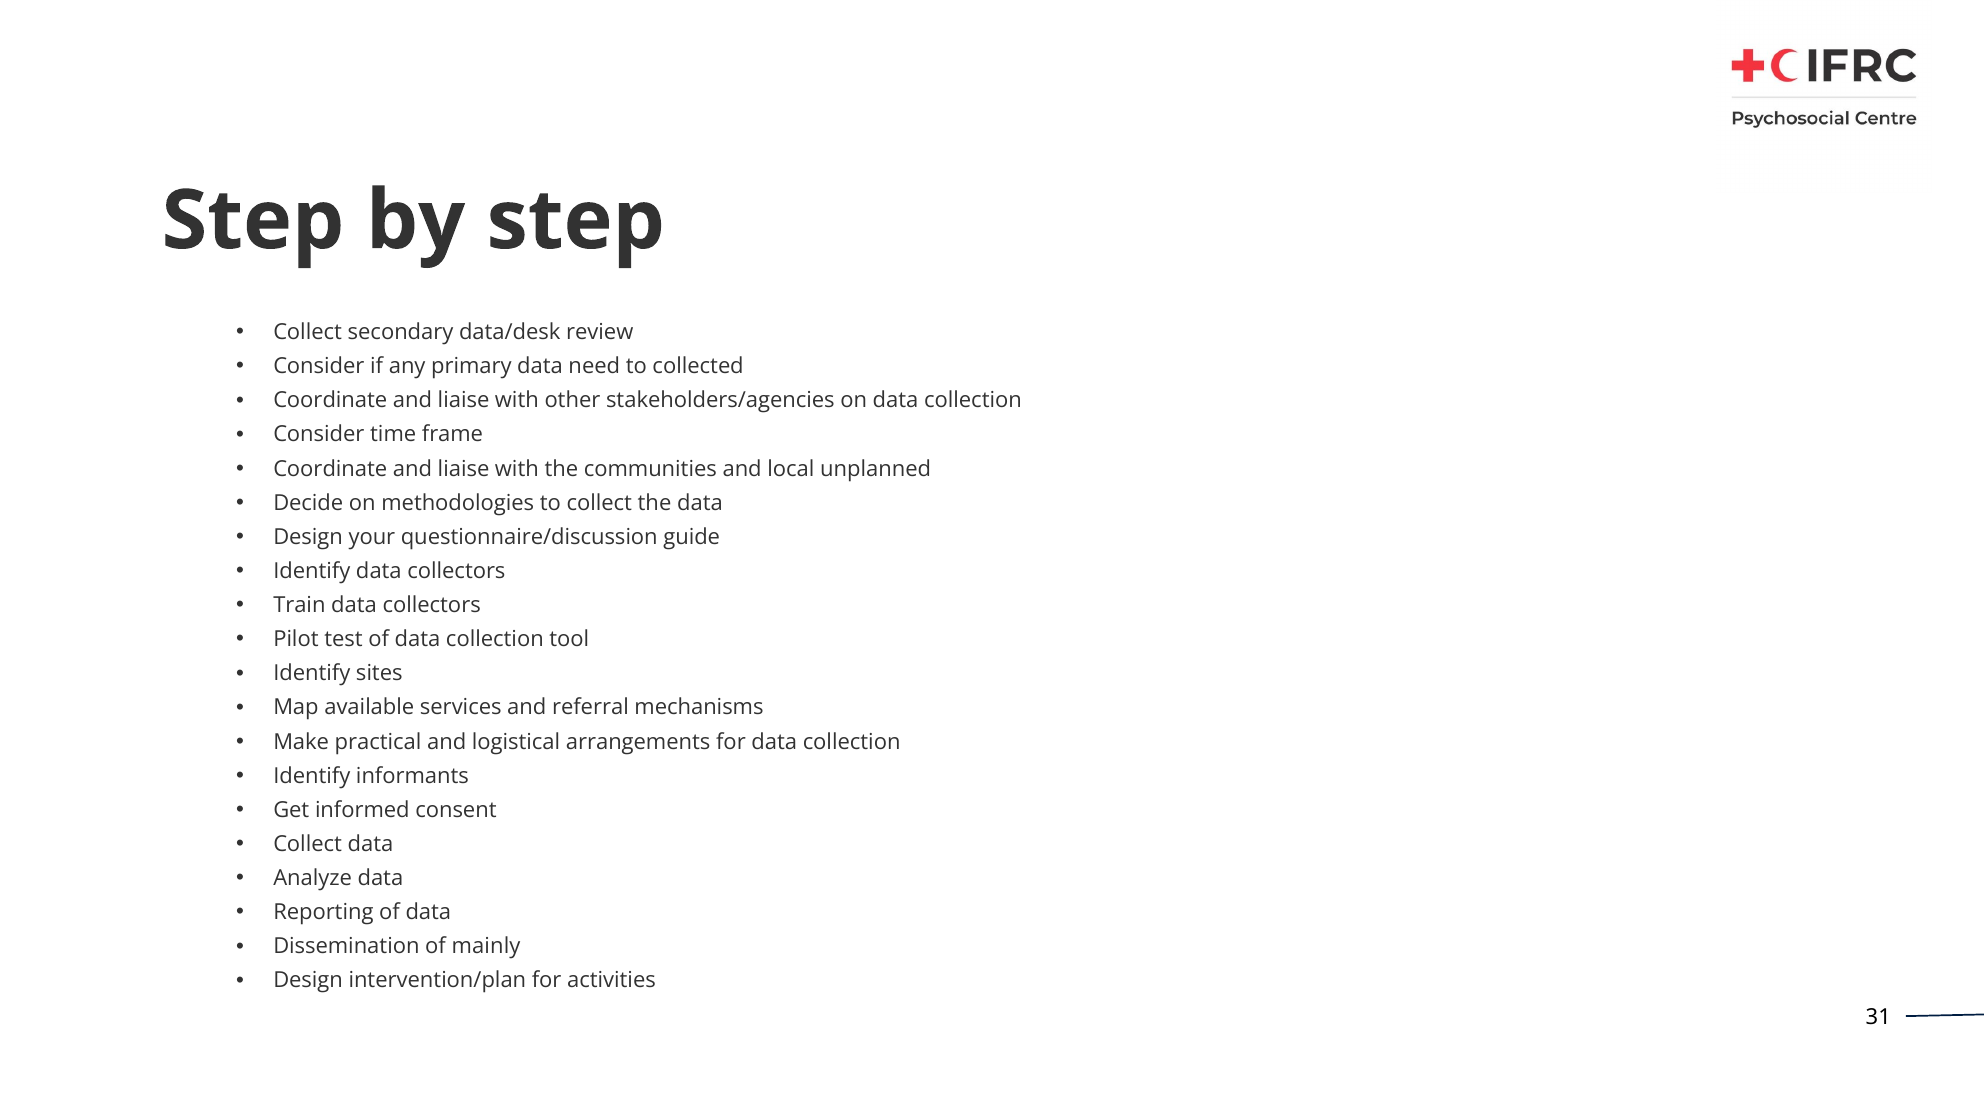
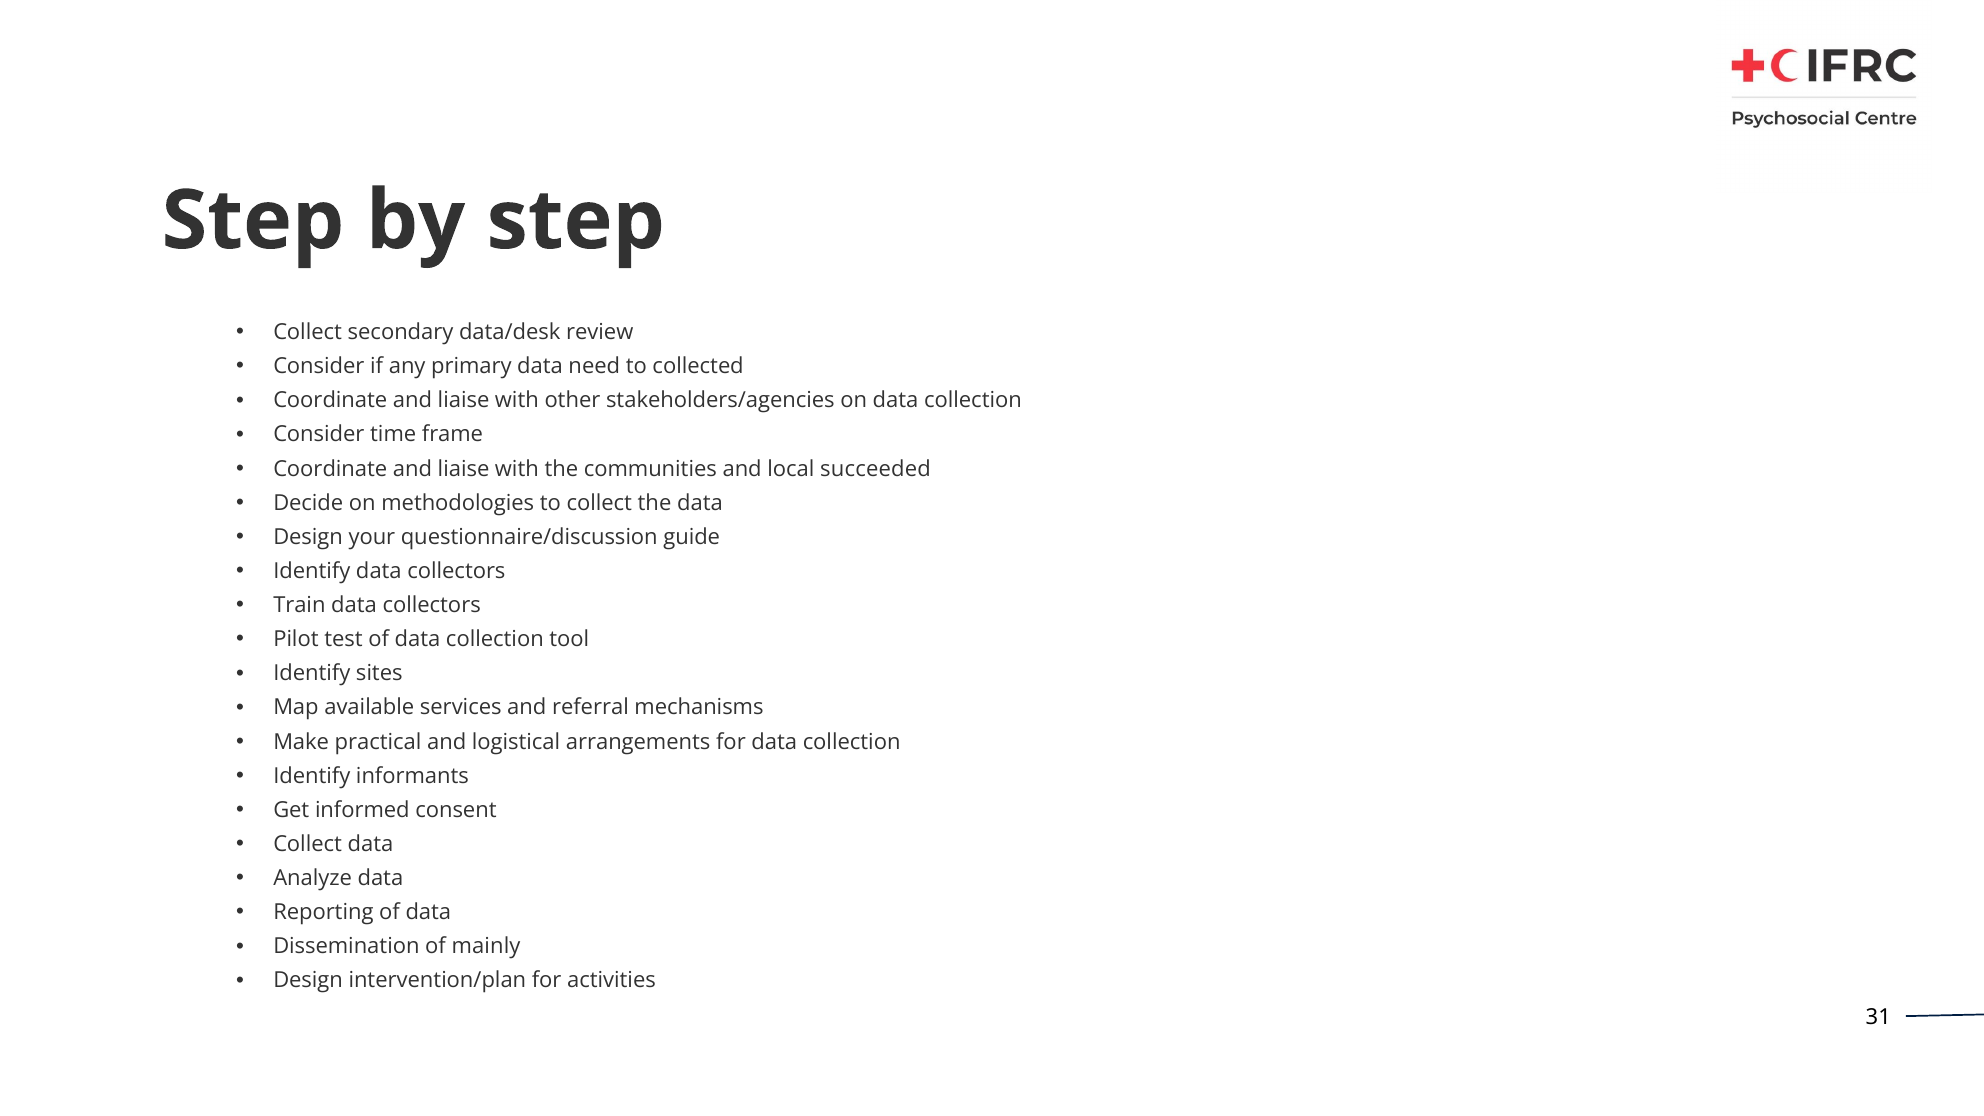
unplanned: unplanned -> succeeded (876, 469)
